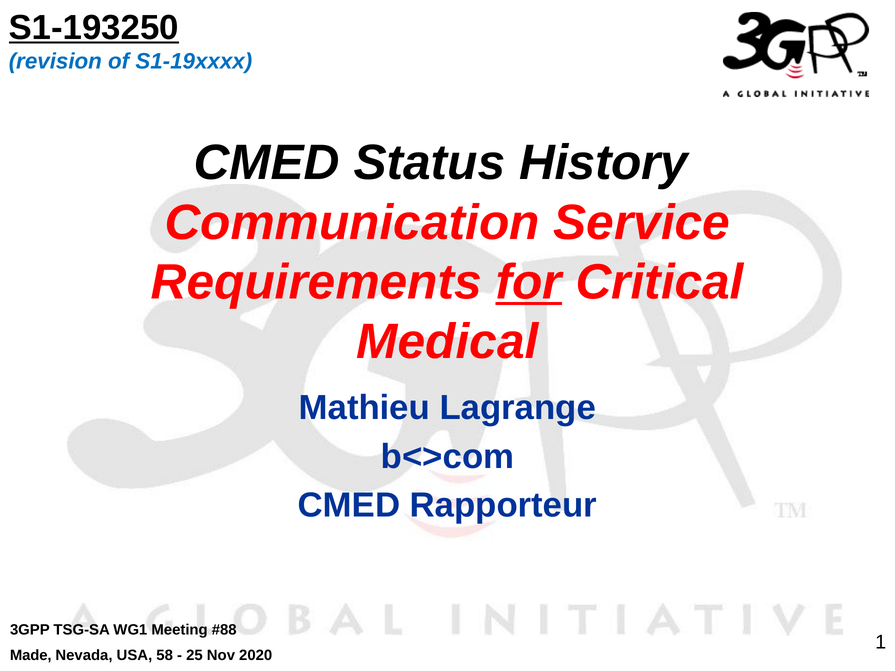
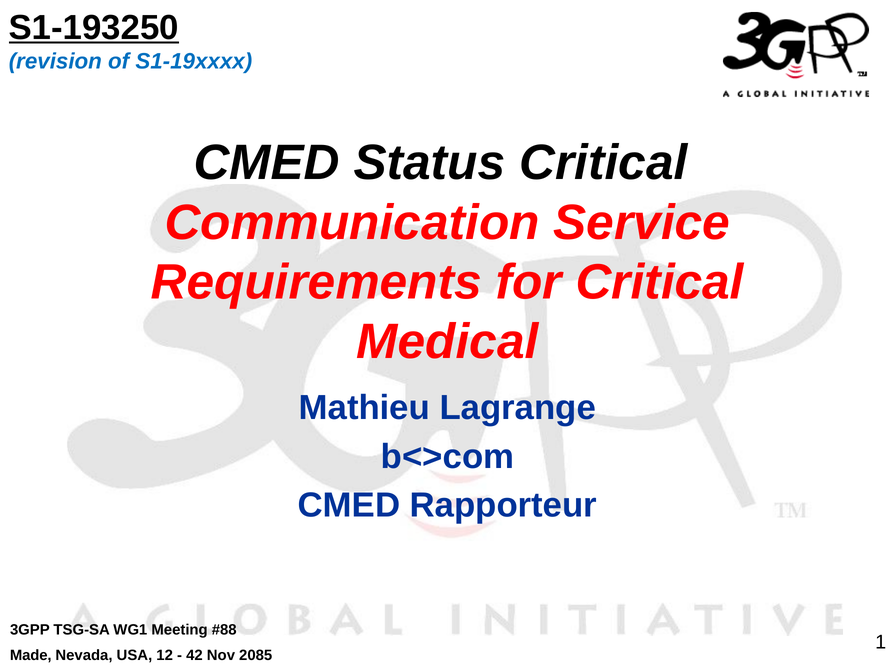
Status History: History -> Critical (603, 163)
for underline: present -> none (529, 282)
58: 58 -> 12 (165, 655)
25: 25 -> 42 (194, 655)
2020: 2020 -> 2085 (256, 655)
